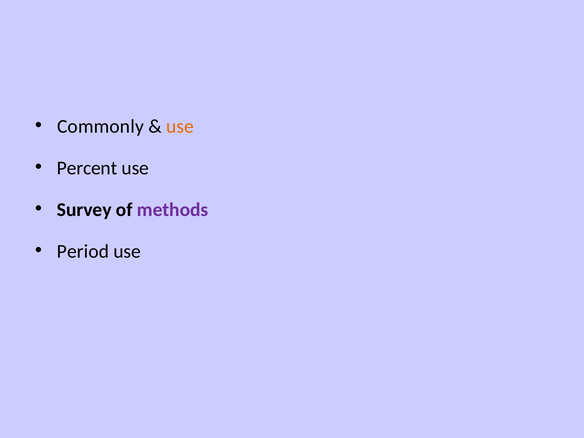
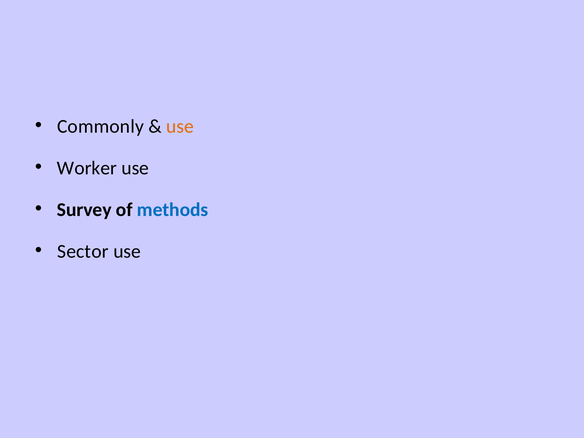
Percent: Percent -> Worker (87, 168)
methods colour: purple -> blue (173, 210)
Period: Period -> Sector (83, 251)
